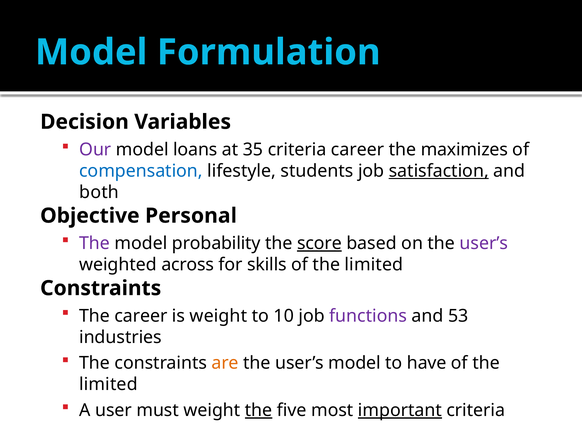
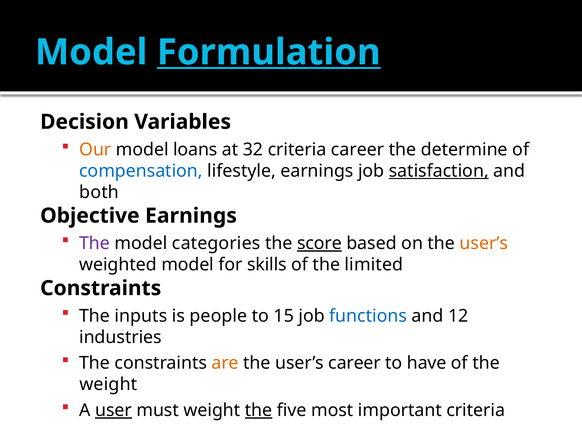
Formulation underline: none -> present (269, 52)
Our colour: purple -> orange (95, 149)
35: 35 -> 32 (253, 149)
maximizes: maximizes -> determine (464, 149)
lifestyle students: students -> earnings (317, 171)
Objective Personal: Personal -> Earnings (191, 215)
probability: probability -> categories (216, 243)
user’s colour: purple -> orange (484, 243)
weighted across: across -> model (188, 264)
The career: career -> inputs (141, 315)
is weight: weight -> people (218, 315)
10: 10 -> 15 (284, 315)
functions colour: purple -> blue (368, 315)
53: 53 -> 12 (458, 315)
user’s model: model -> career (355, 363)
limited: limited -> weight (108, 384)
user underline: none -> present (113, 410)
important underline: present -> none (400, 410)
